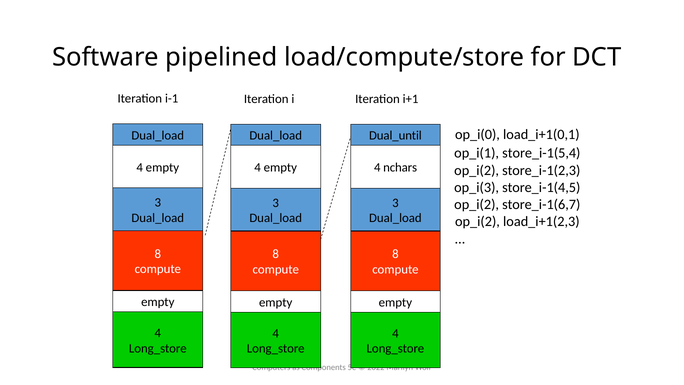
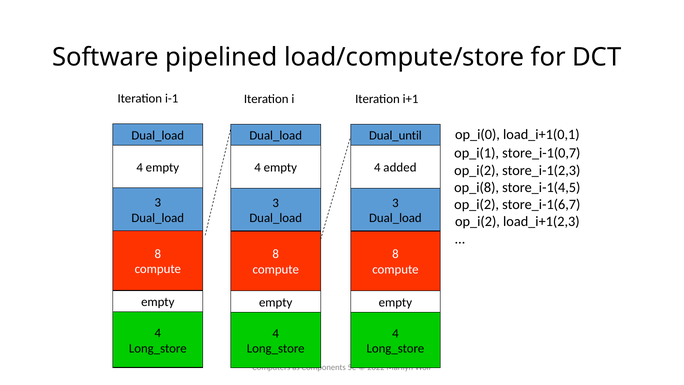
store_i-1(5,4: store_i-1(5,4 -> store_i-1(0,7 (541, 153)
nchars: nchars -> added (400, 168)
op_i(3: op_i(3 -> op_i(8 (477, 187)
